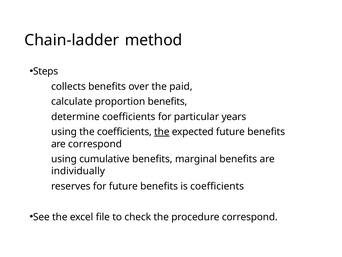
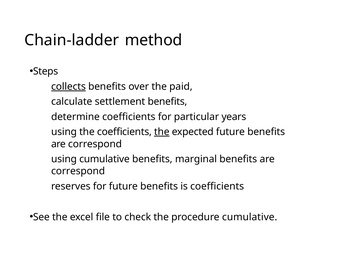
collects underline: none -> present (68, 86)
proportion: proportion -> settlement (120, 102)
individually: individually -> correspond (78, 171)
procedure correspond: correspond -> cumulative (250, 217)
